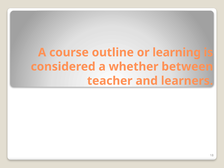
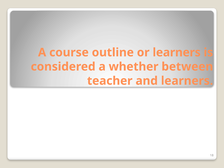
or learning: learning -> learners (177, 52)
